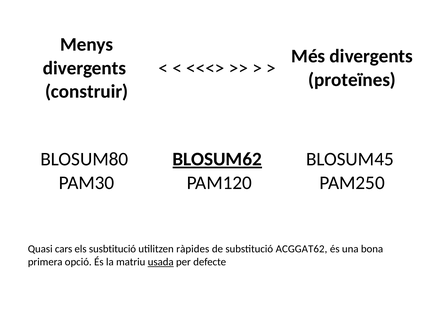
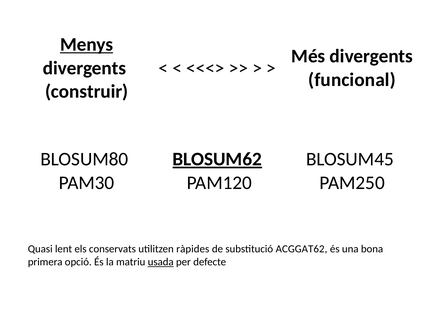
Menys underline: none -> present (87, 45)
proteïnes: proteïnes -> funcional (352, 80)
cars: cars -> lent (64, 249)
susbtitució: susbtitució -> conservats (112, 249)
